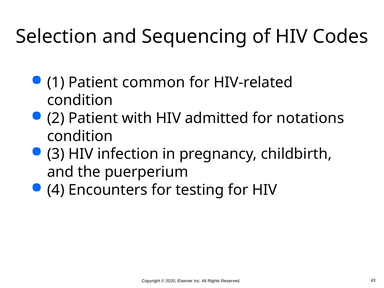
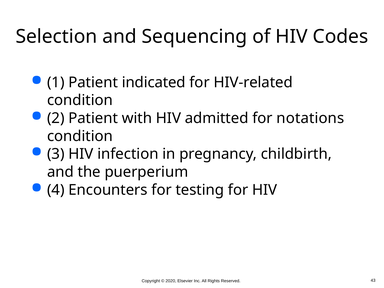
common: common -> indicated (154, 82)
